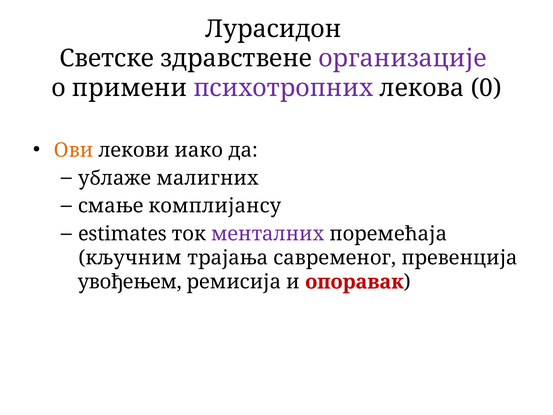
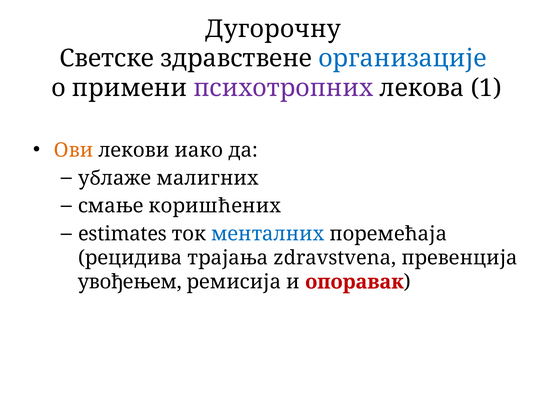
Лурасидон: Лурасидон -> Дугорочну (273, 29)
организације colour: purple -> blue (403, 58)
0: 0 -> 1 (486, 88)
комплијансу: комплијансу -> коришћених (215, 206)
менталних colour: purple -> blue (268, 234)
кључним: кључним -> рецидива (130, 258)
савременог: савременог -> zdravstvena (335, 258)
